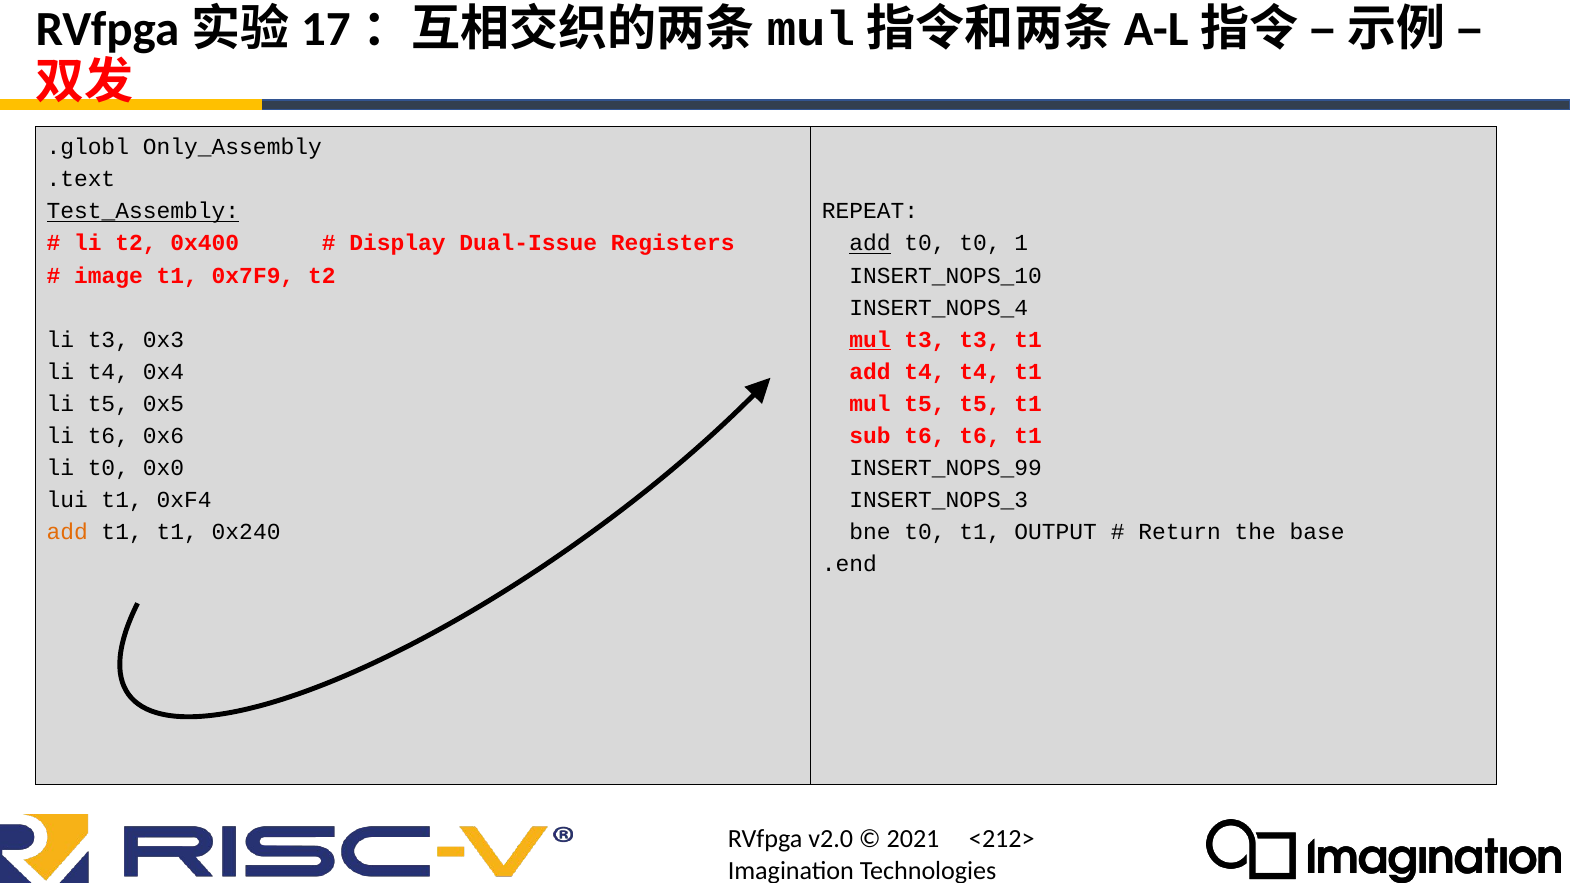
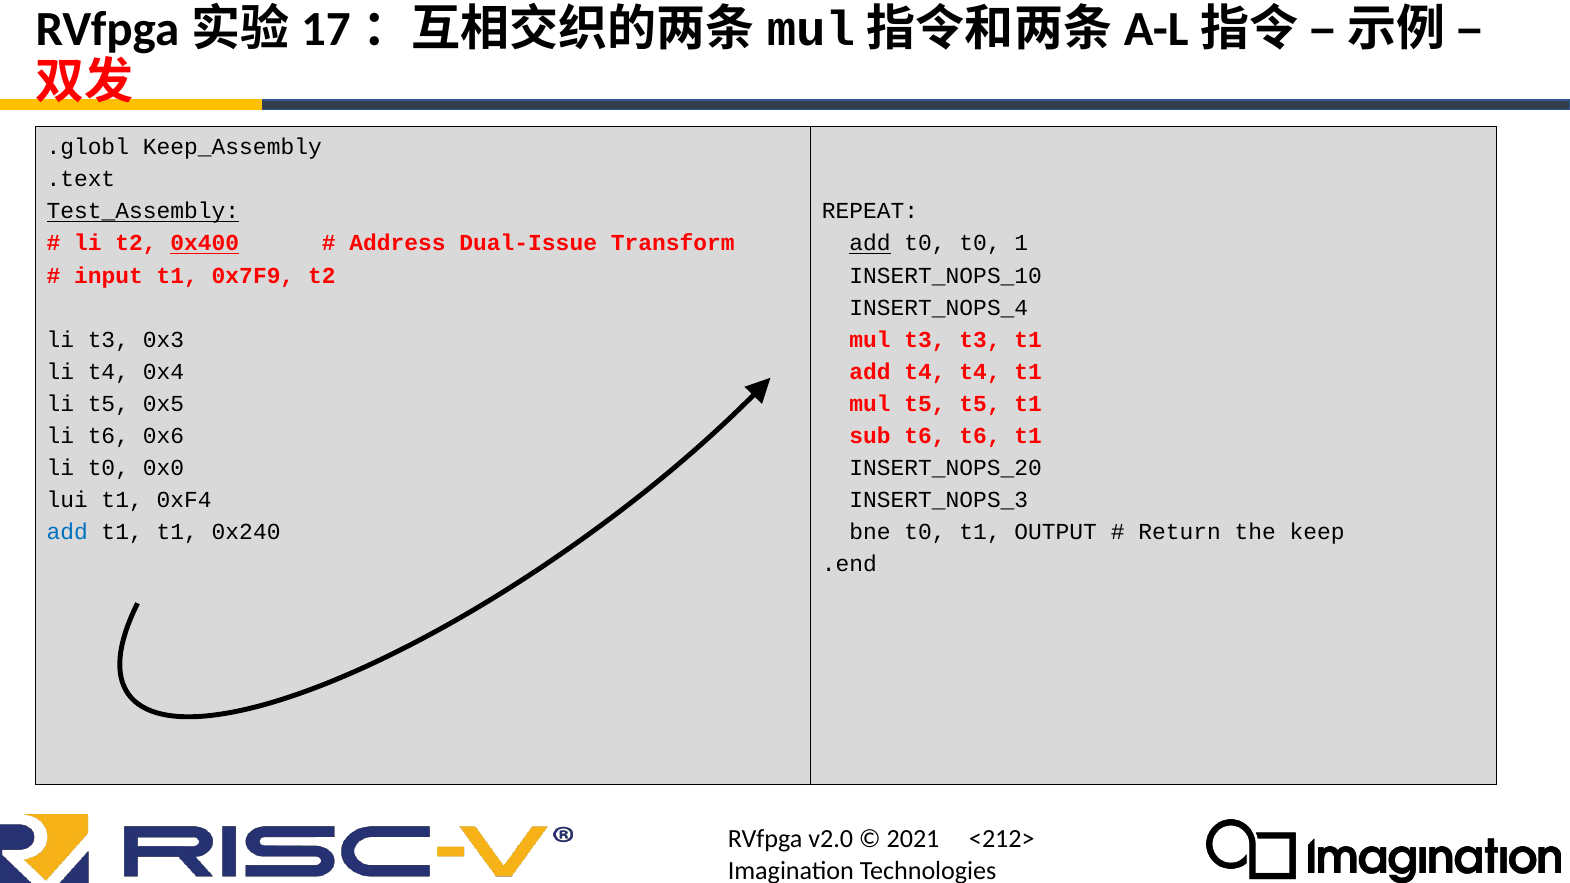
Only_Assembly: Only_Assembly -> Keep_Assembly (232, 147)
0x400 underline: none -> present (205, 243)
Display: Display -> Address (397, 243)
Registers: Registers -> Transform (673, 243)
image: image -> input (108, 276)
mul underline: present -> none (870, 340)
INSERT_NOPS_99: INSERT_NOPS_99 -> INSERT_NOPS_20 (946, 468)
add colour: orange -> blue (67, 532)
base: base -> keep (1317, 532)
